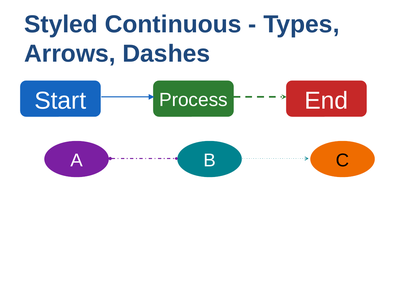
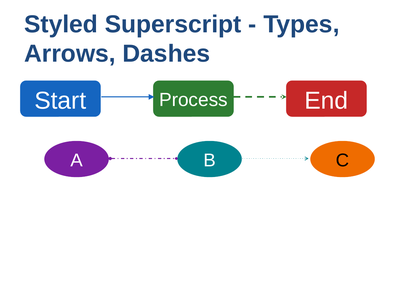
Continuous: Continuous -> Superscript (173, 24)
